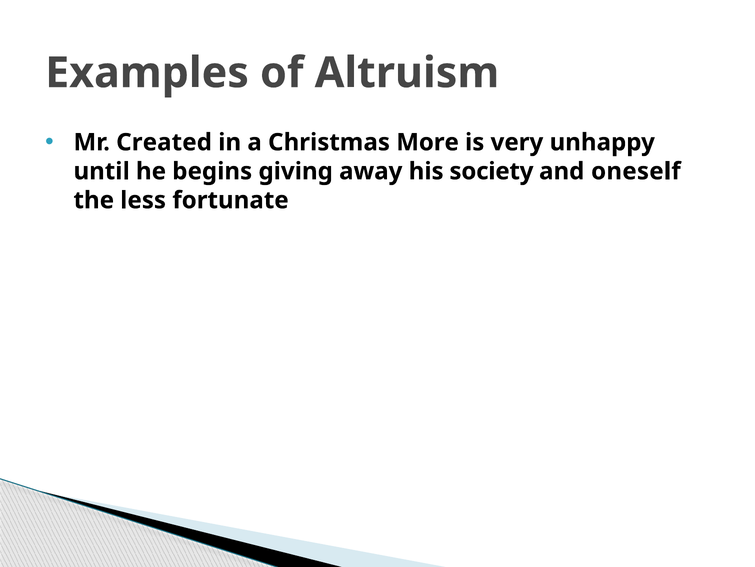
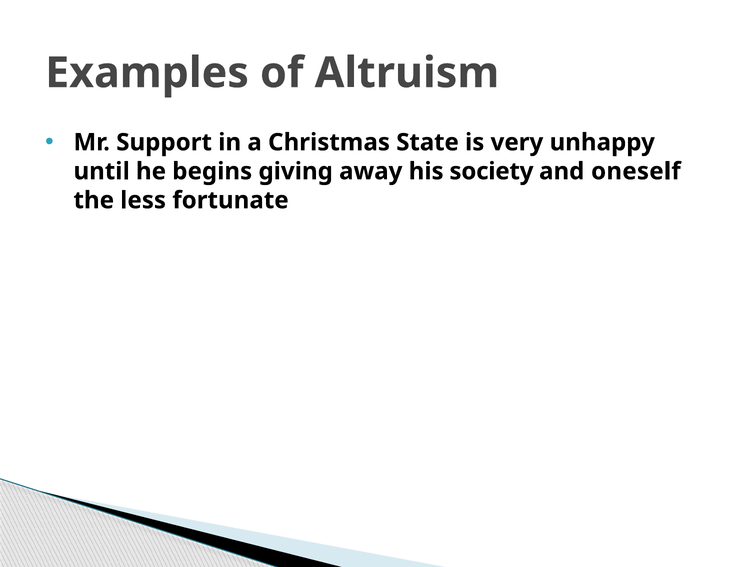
Created: Created -> Support (164, 142)
More: More -> State (428, 142)
